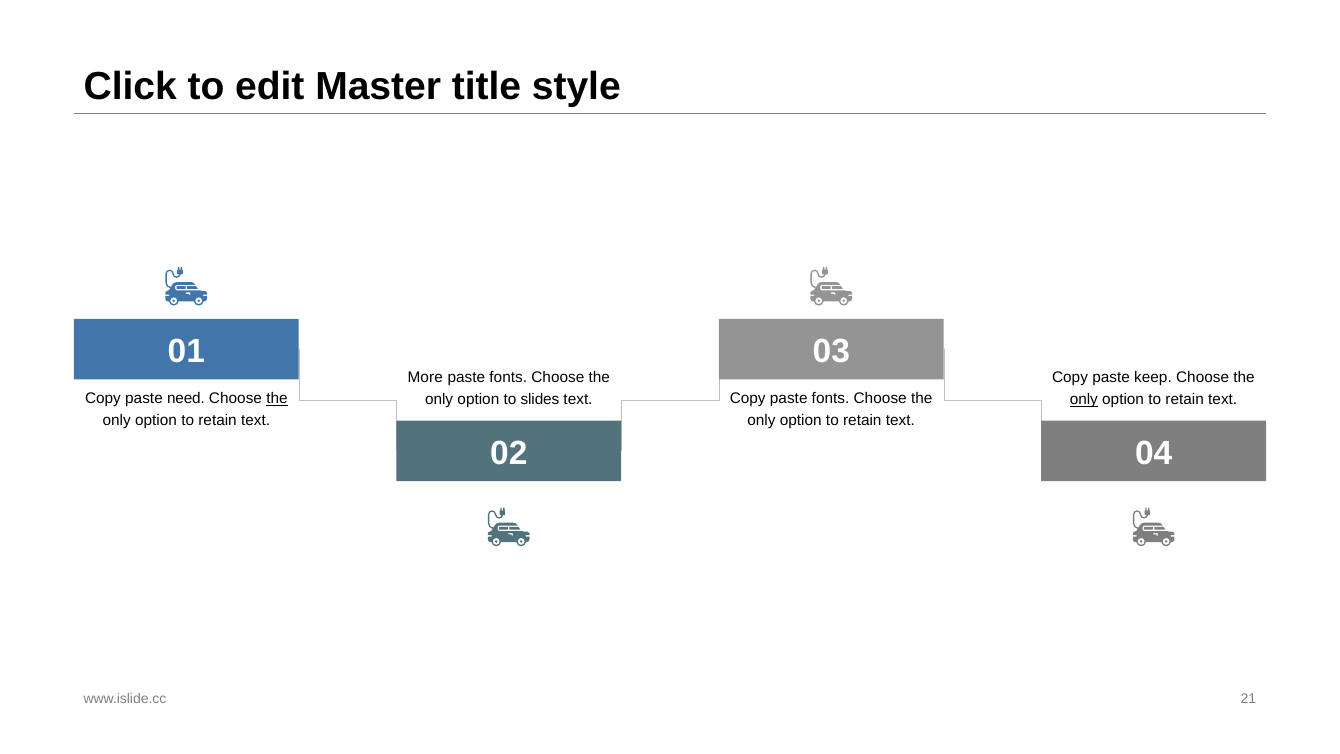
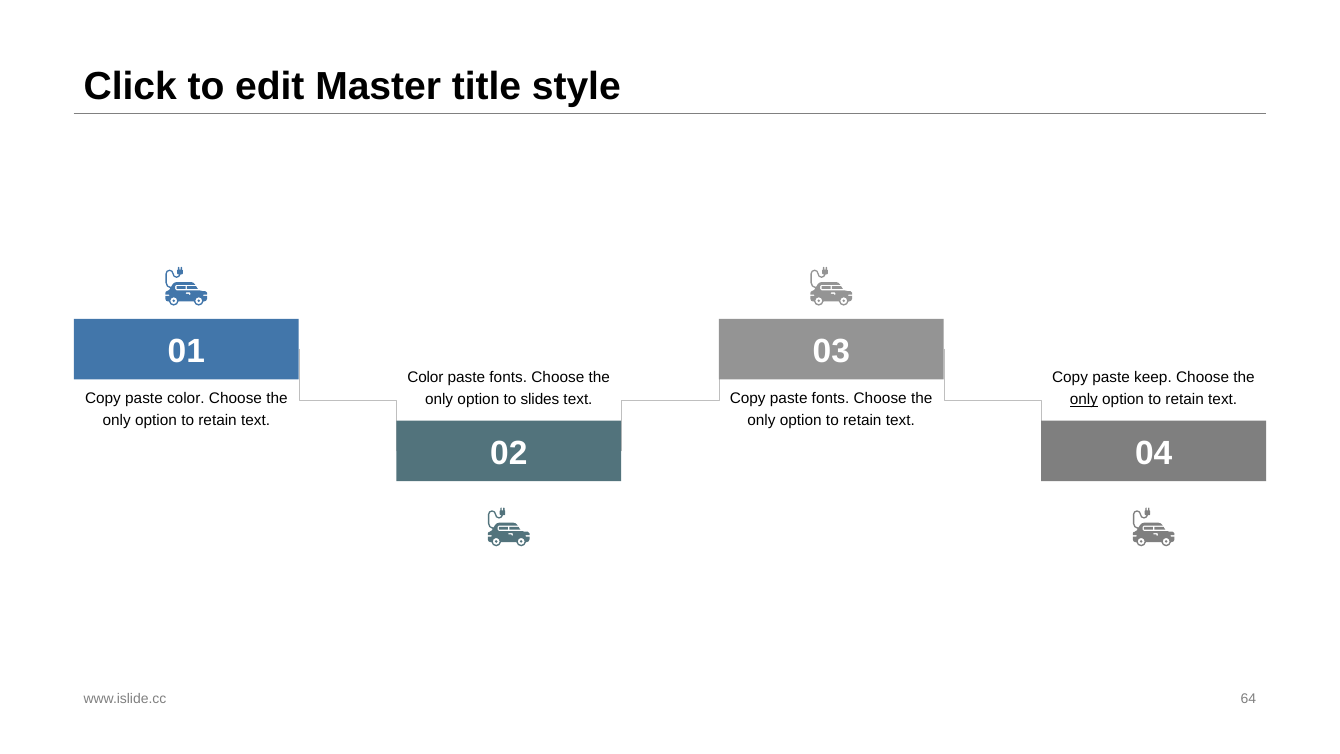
More: More -> Color (425, 377)
paste need: need -> color (186, 398)
the underline: present -> none (277, 398)
21: 21 -> 64 (1248, 698)
